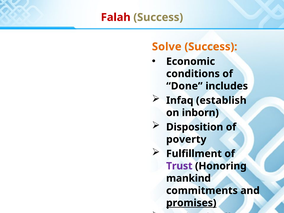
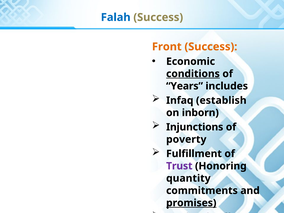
Falah colour: red -> blue (116, 17)
Solve: Solve -> Front (167, 47)
conditions underline: none -> present (193, 74)
Done: Done -> Years (185, 86)
Disposition: Disposition -> Injunctions (195, 127)
mankind: mankind -> quantity (188, 178)
